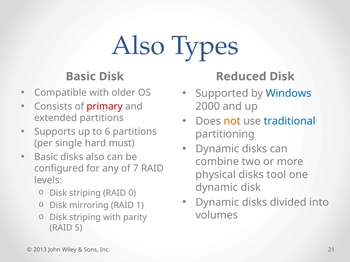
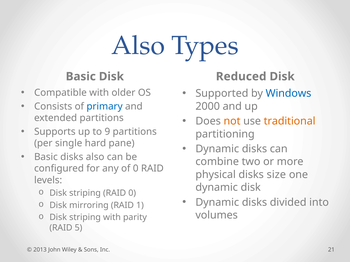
primary colour: red -> blue (105, 107)
traditional colour: blue -> orange (290, 121)
6: 6 -> 9 (107, 132)
must: must -> pane (122, 144)
of 7: 7 -> 0 (136, 169)
tool: tool -> size (276, 175)
